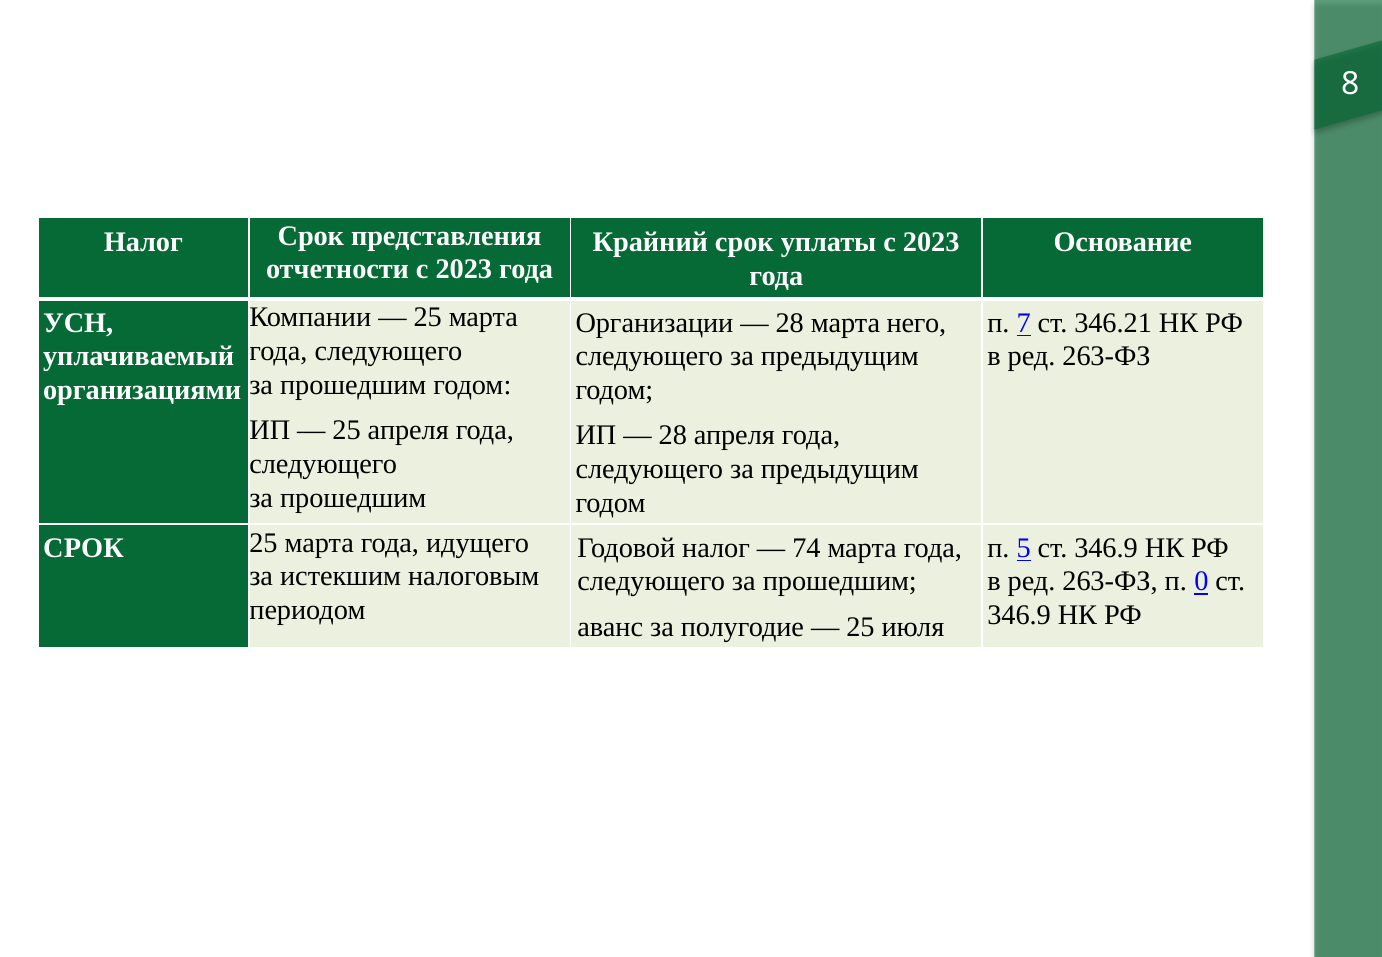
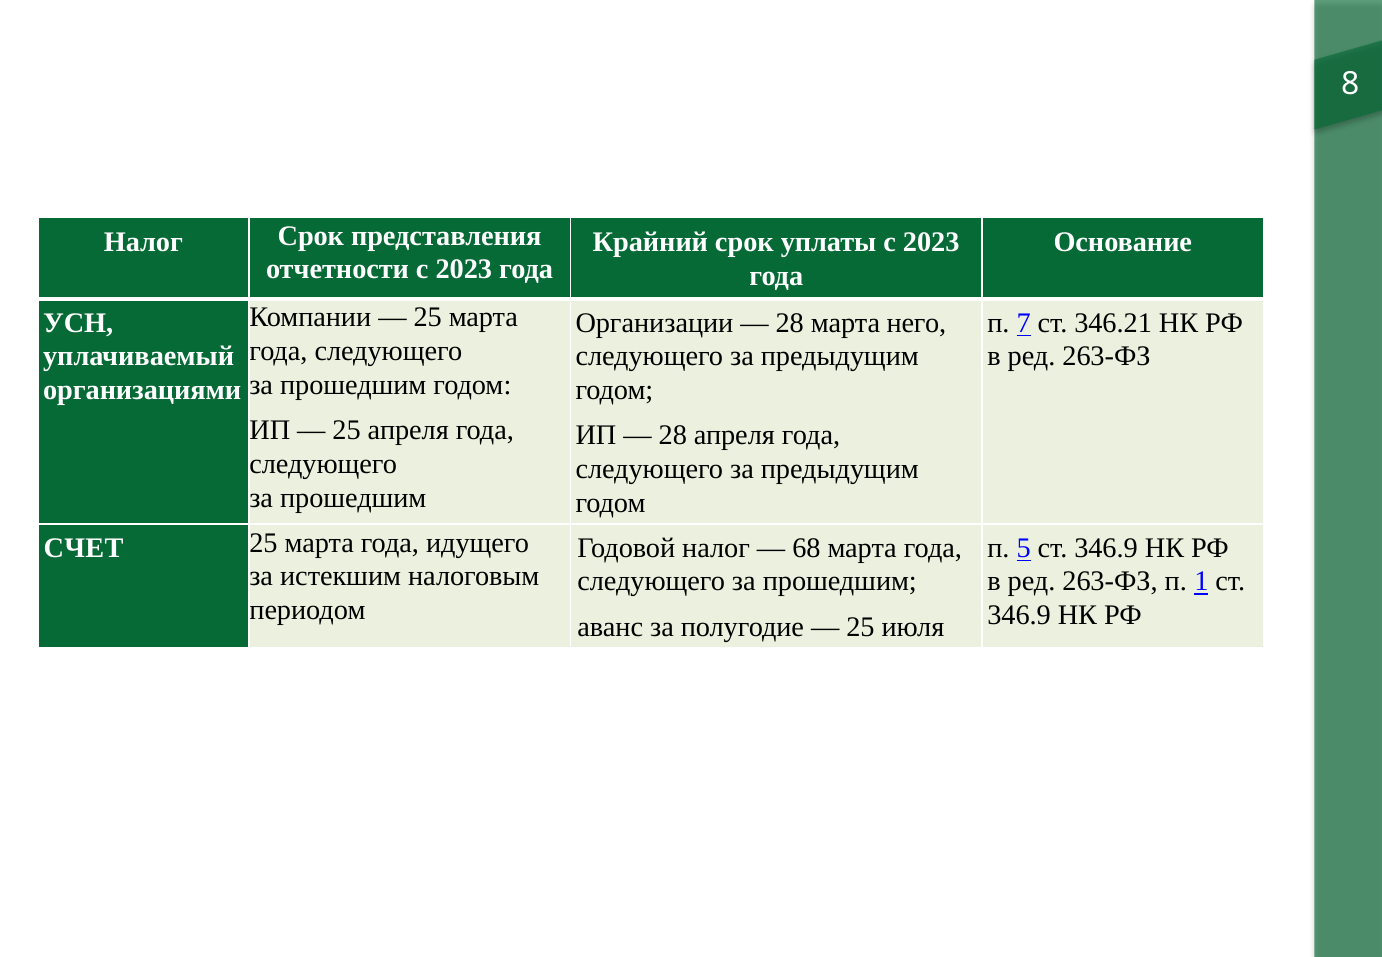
СРОК: СРОК -> СЧЕТ (83, 548)
74: 74 -> 68 (806, 548)
0: 0 -> 1 (1201, 581)
